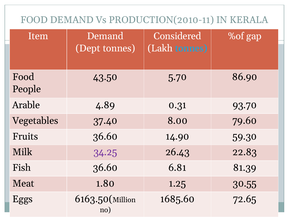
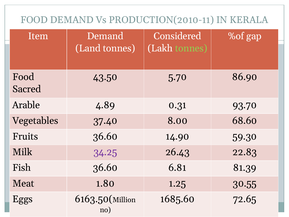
Dept: Dept -> Land (88, 48)
tonnes colour: light blue -> light green (191, 48)
People: People -> Sacred (27, 89)
79.60: 79.60 -> 68.60 (245, 121)
